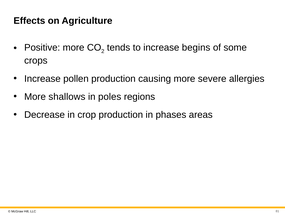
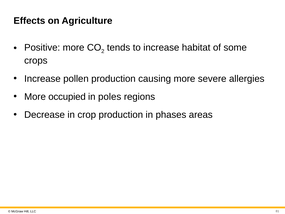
begins: begins -> habitat (196, 48)
shallows: shallows -> occupied (67, 97)
